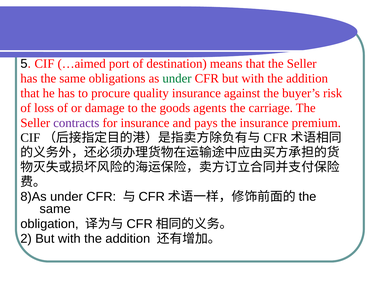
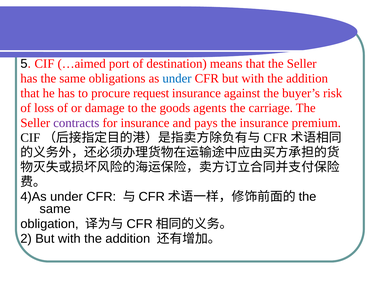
under colour: green -> blue (177, 78)
quality: quality -> request (151, 93)
8)As: 8)As -> 4)As (34, 197)
